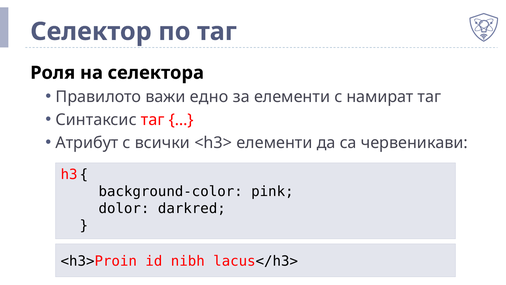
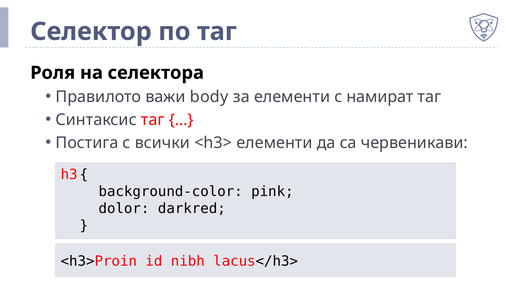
едно: едно -> body (209, 97)
Атрибут: Атрибут -> Постига (87, 142)
